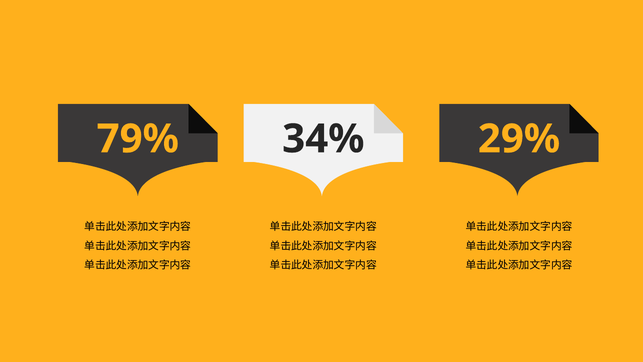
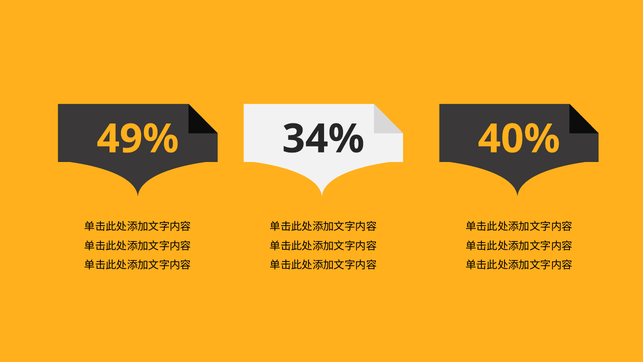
79%: 79% -> 49% (138, 139)
29%: 29% -> 40% (519, 139)
